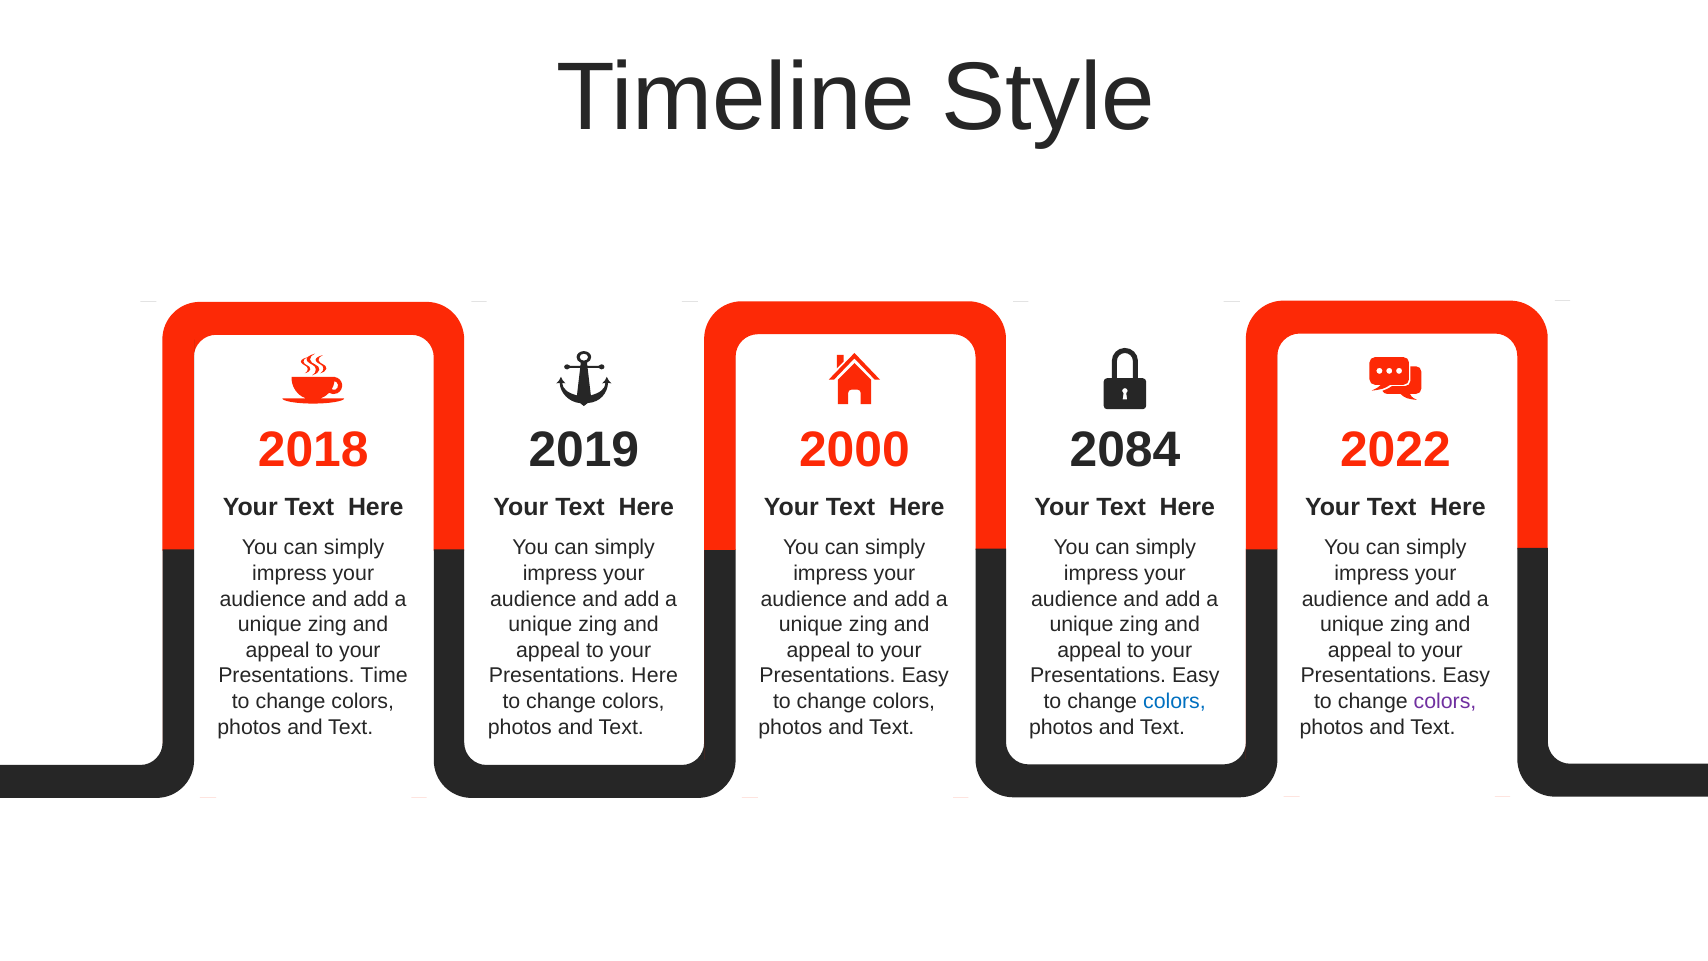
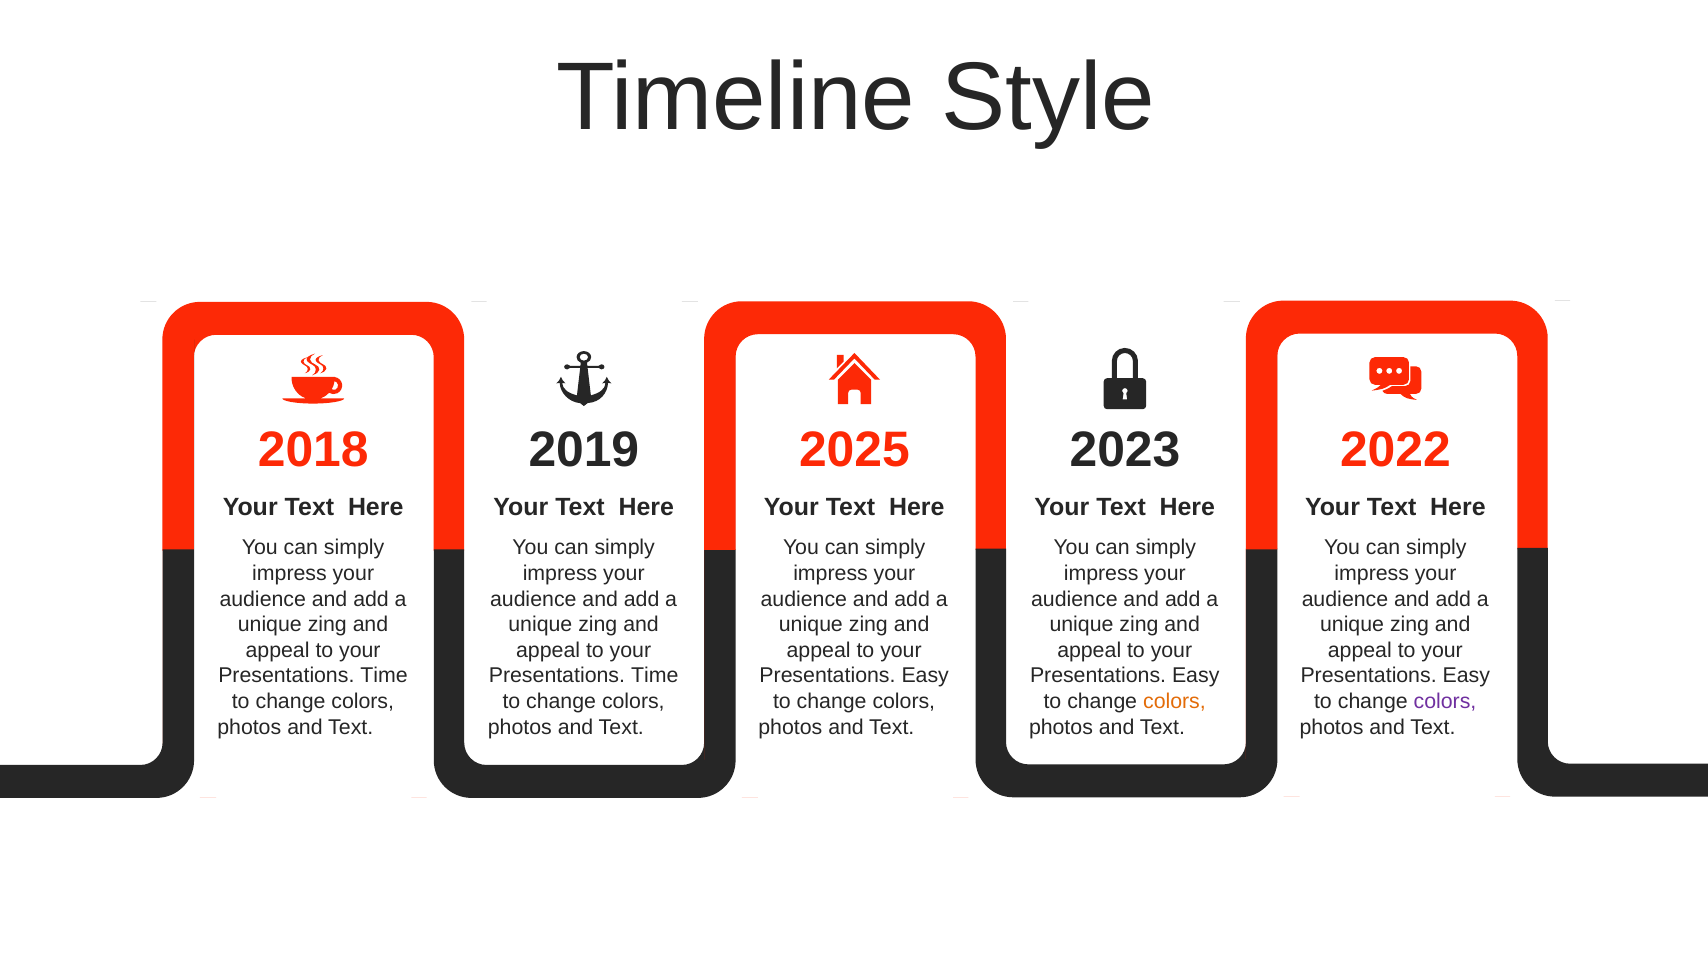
2000: 2000 -> 2025 (854, 450)
2084: 2084 -> 2023 (1125, 450)
Here: Here -> Time (655, 676)
colors colour: blue -> orange (1174, 701)
